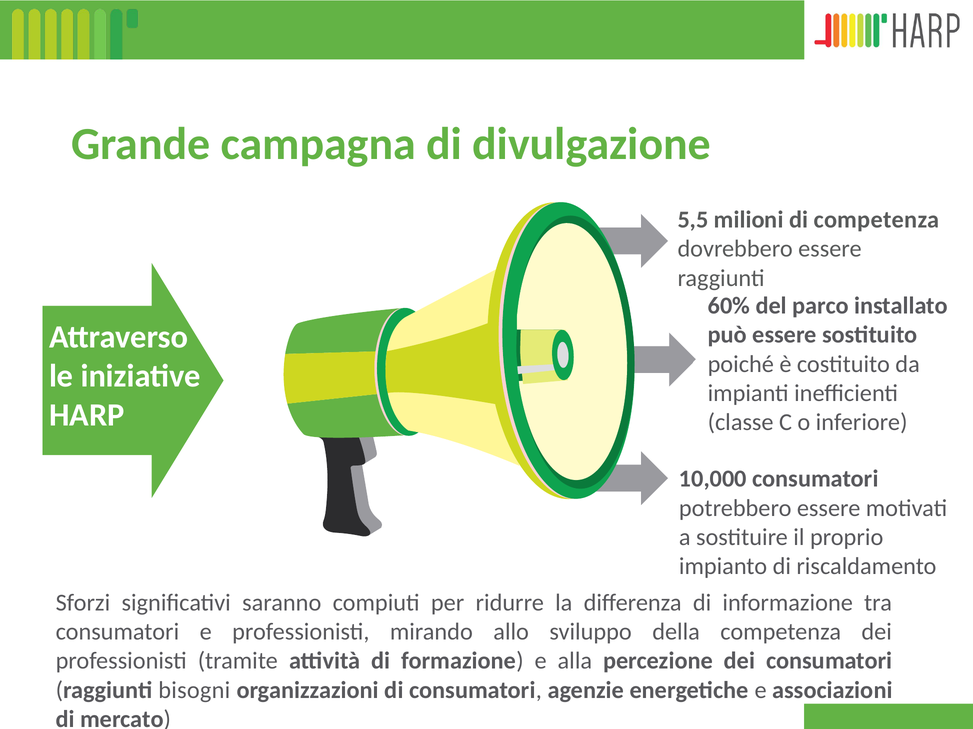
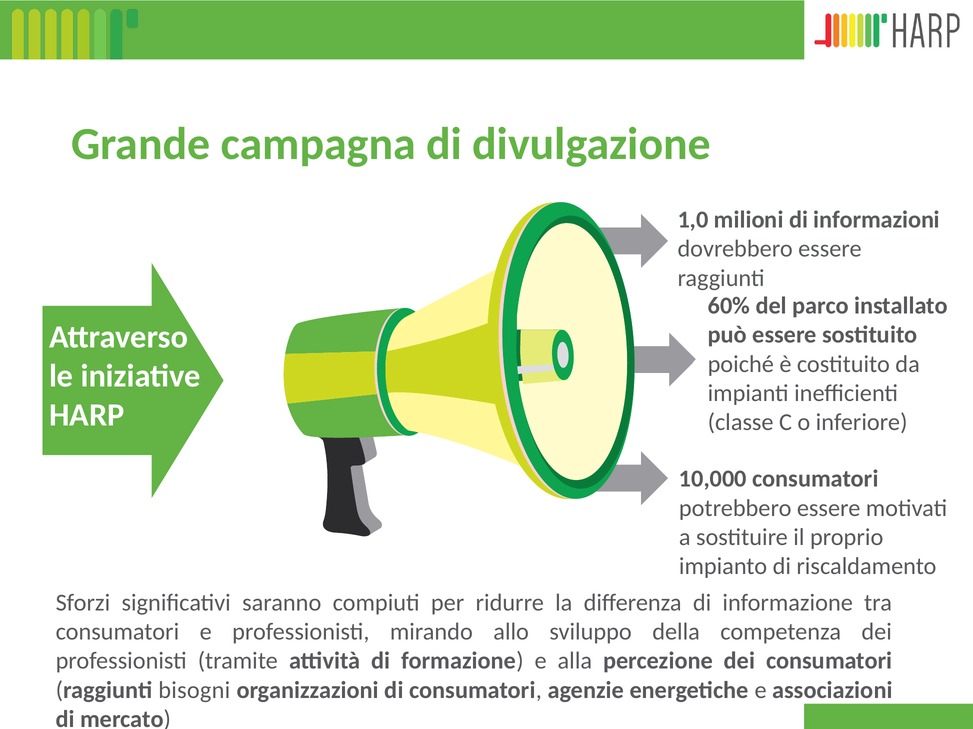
5,5: 5,5 -> 1,0 (693, 220)
di competenza: competenza -> informazioni (877, 220)
